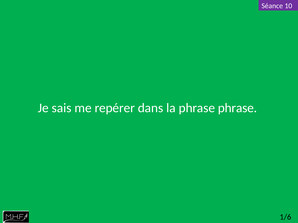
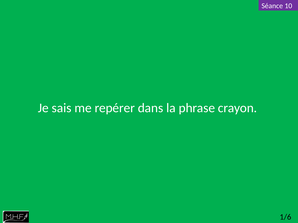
phrase phrase: phrase -> crayon (237, 108)
